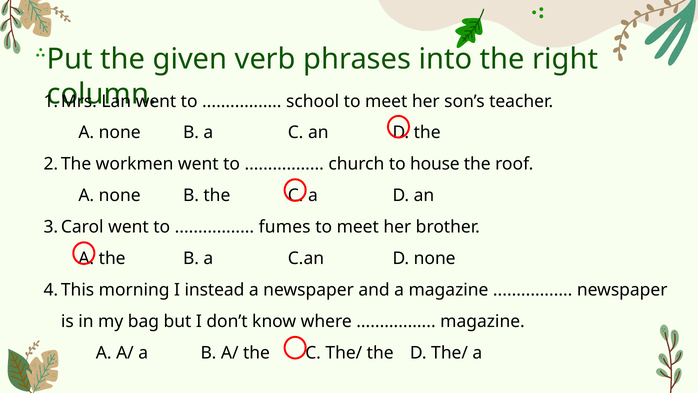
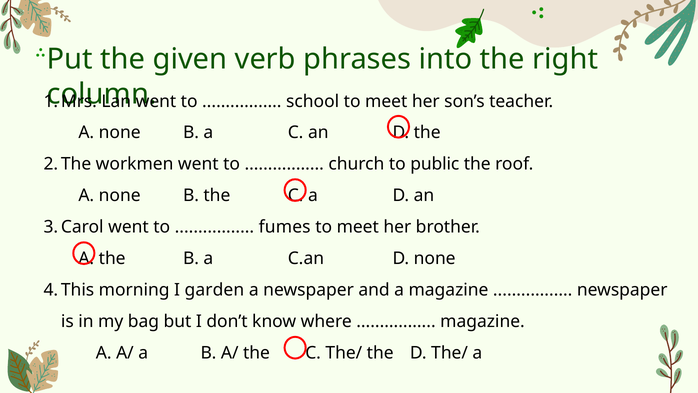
house: house -> public (435, 164)
instead: instead -> garden (214, 290)
